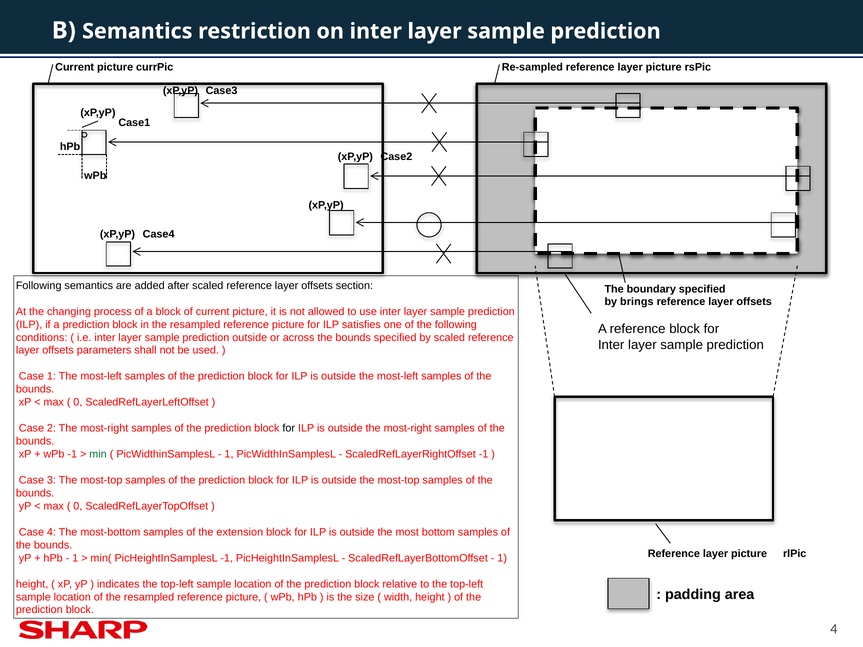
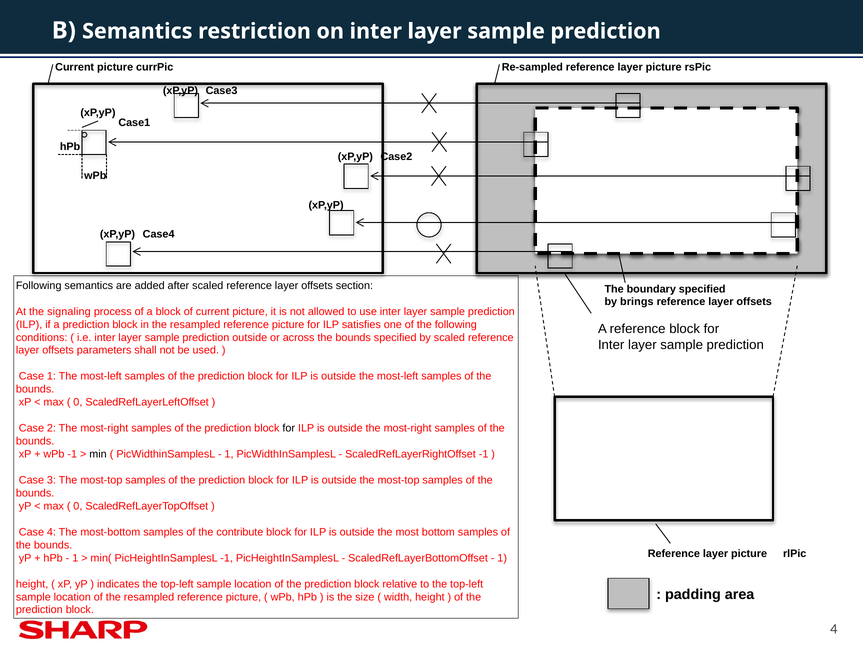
changing: changing -> signaling (69, 312)
min colour: green -> black (98, 454)
extension: extension -> contribute (240, 532)
